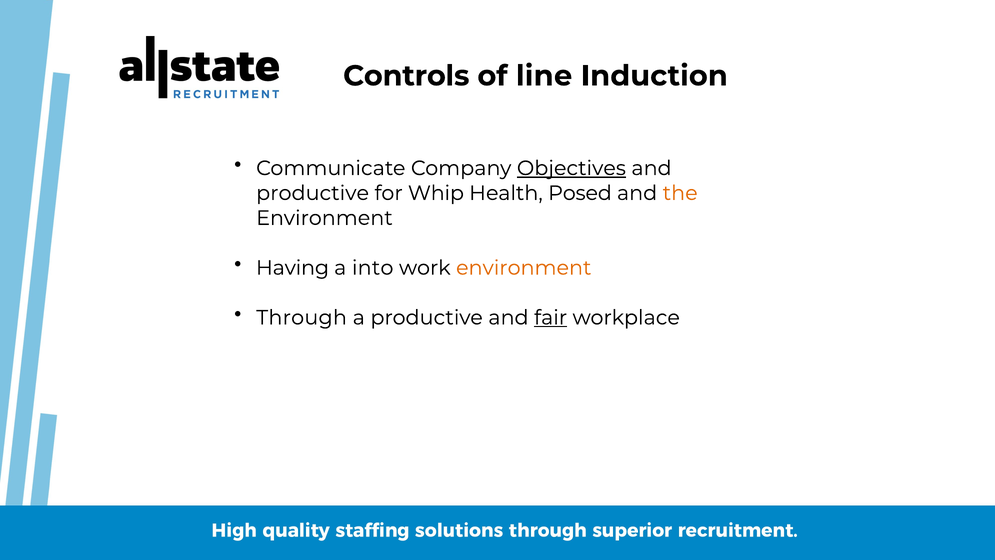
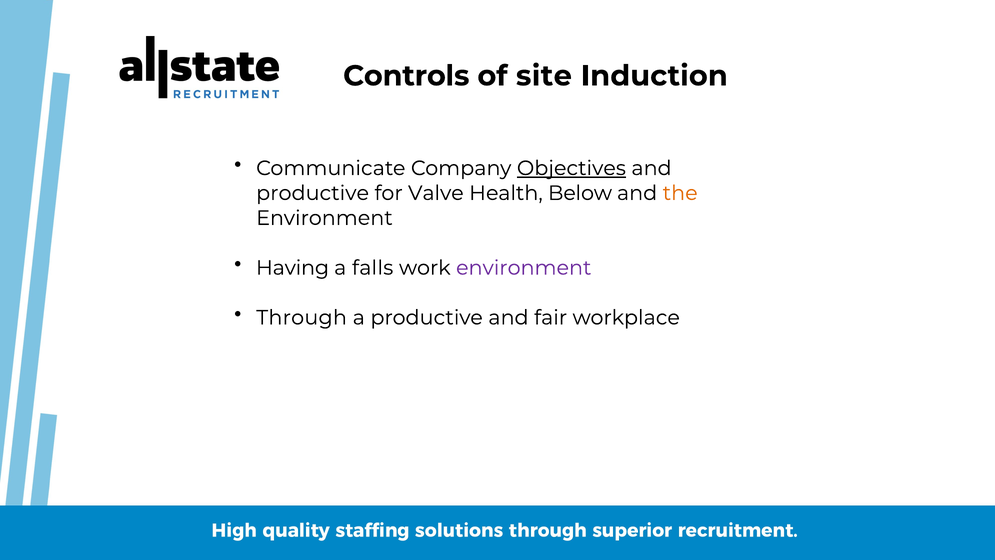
line: line -> site (544, 76)
Whip: Whip -> Valve (436, 193)
Posed: Posed -> Below (580, 193)
into: into -> falls (373, 268)
environment colour: orange -> purple (524, 268)
fair underline: present -> none (551, 317)
